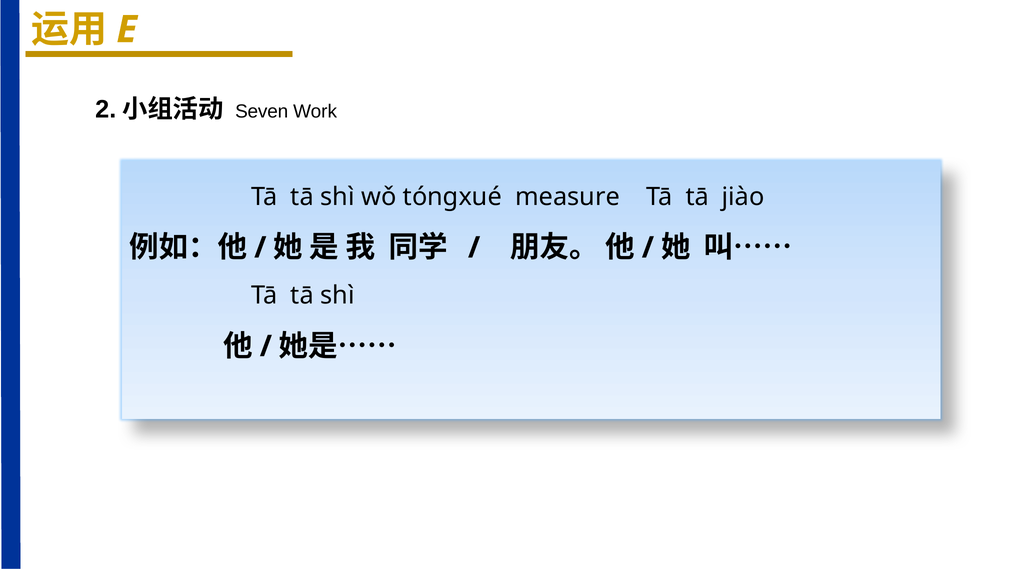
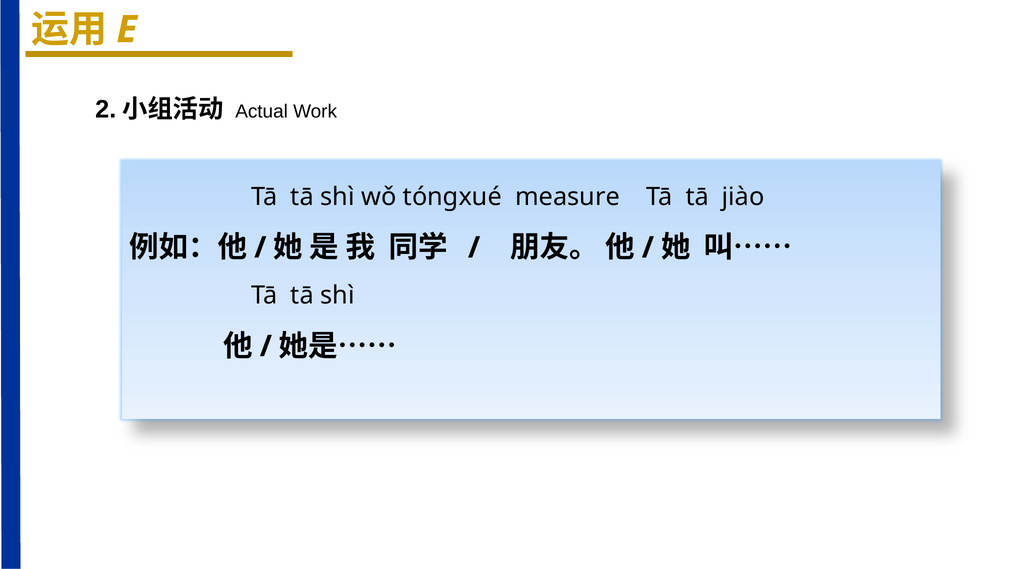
Seven: Seven -> Actual (262, 112)
